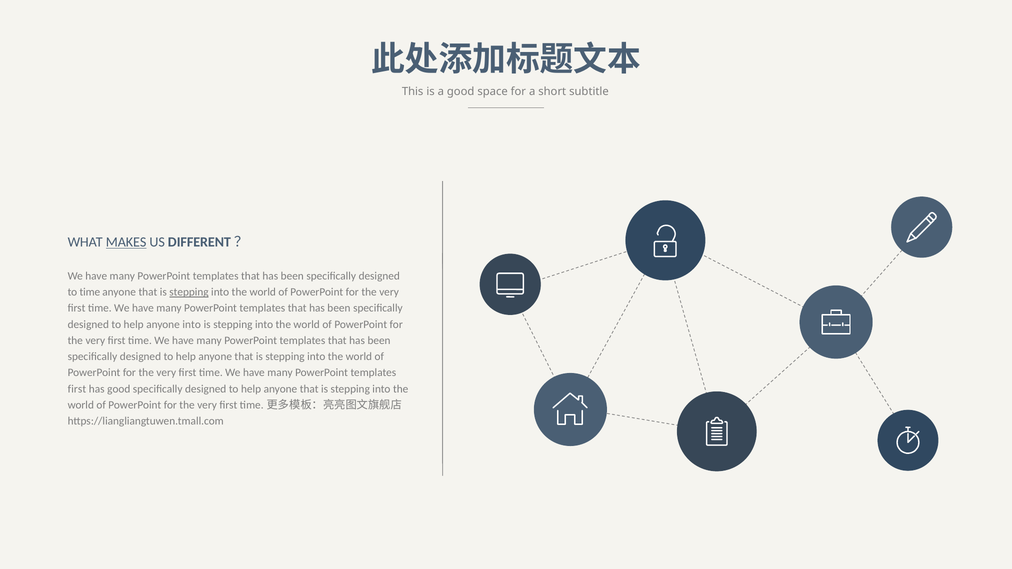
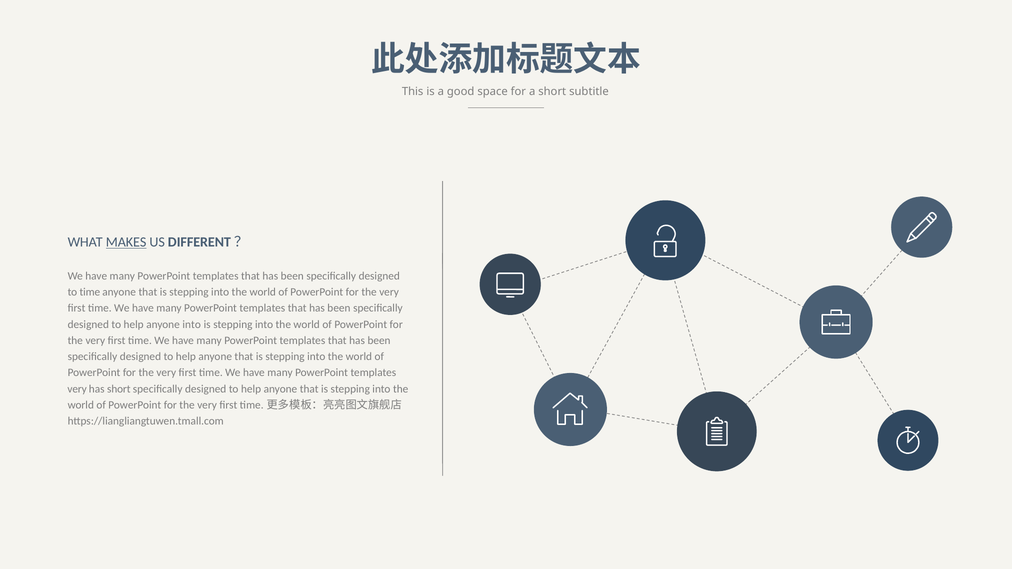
stepping underline: present -> none (189, 292)
first: first -> very (77, 389)
has good: good -> short (119, 389)
